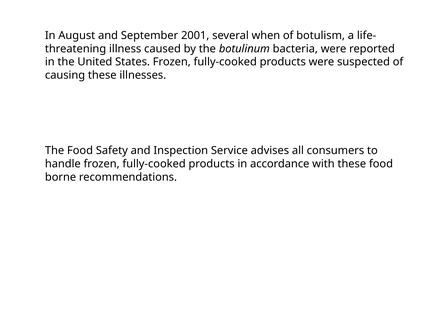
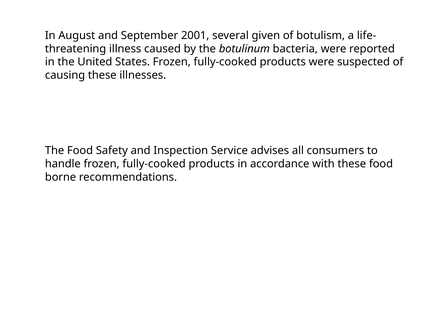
when: when -> given (266, 35)
